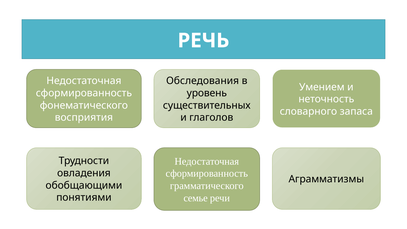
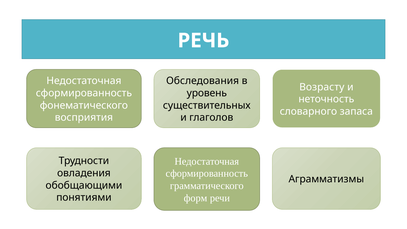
Умением: Умением -> Возрасту (322, 87)
семье: семье -> форм (196, 198)
